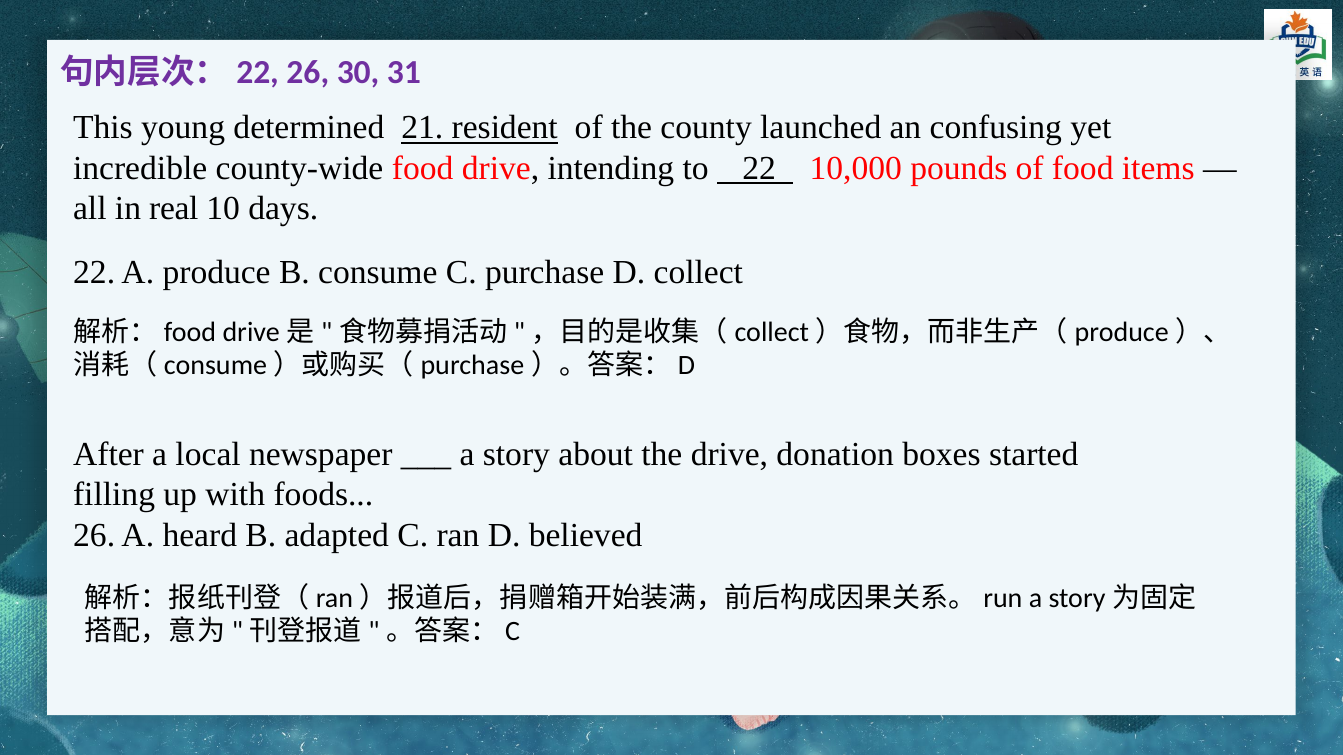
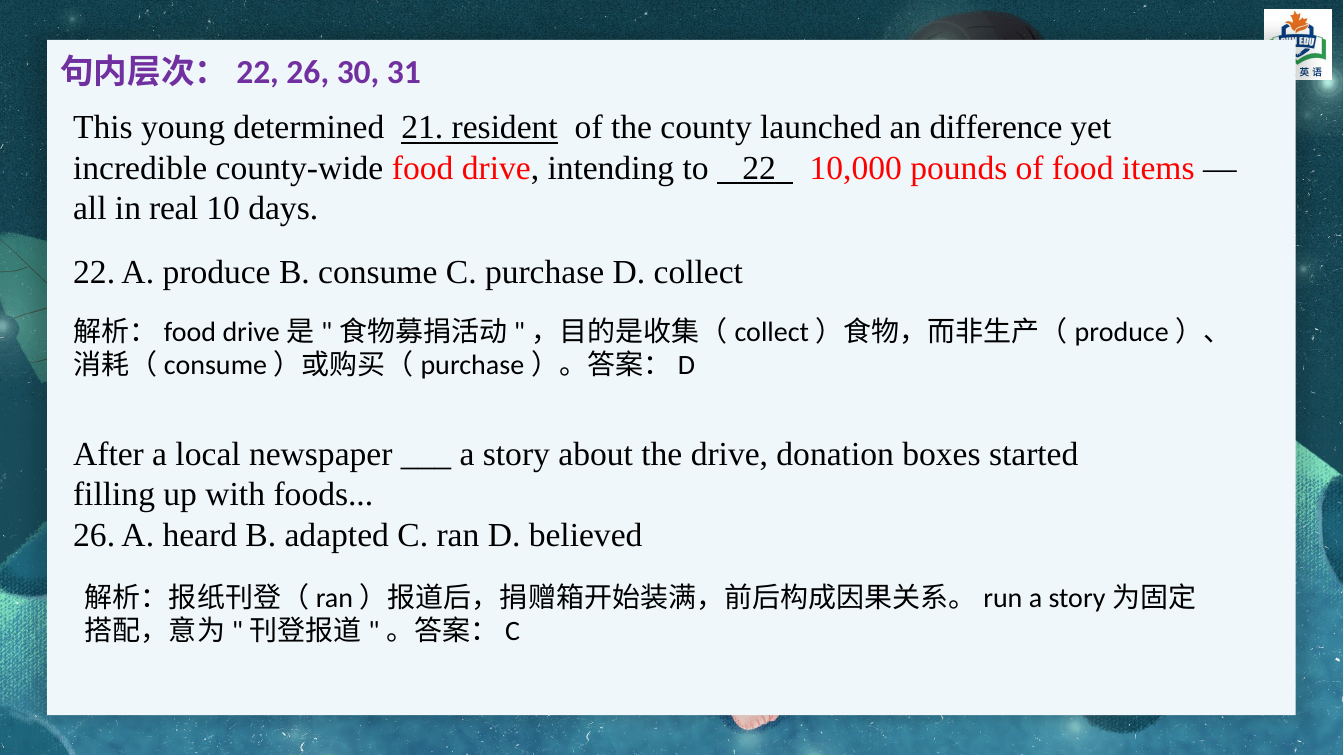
confusing: confusing -> difference (996, 128)
